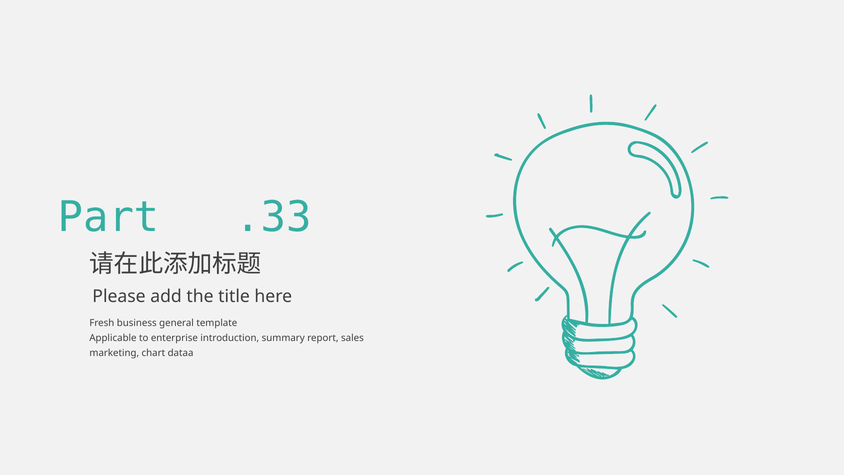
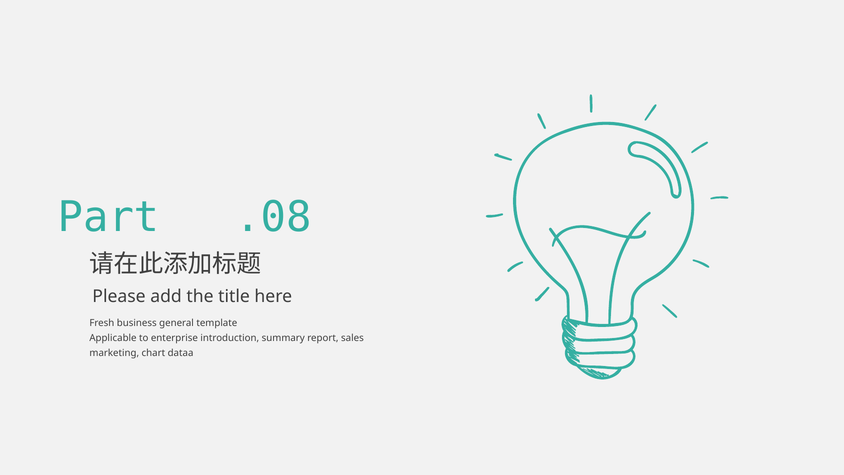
.33: .33 -> .08 (274, 217)
